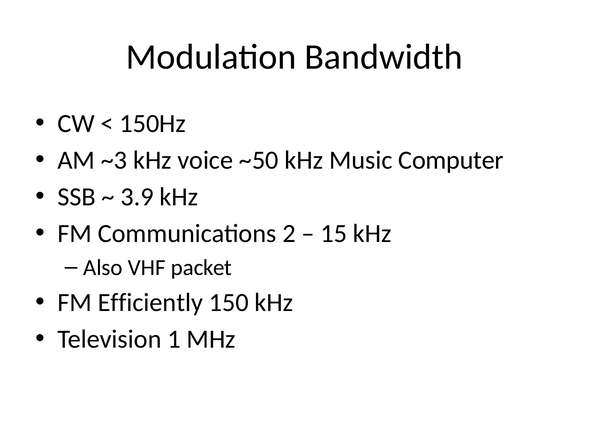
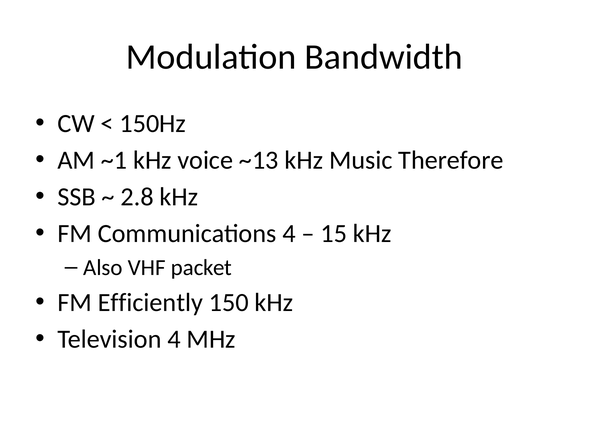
~3: ~3 -> ~1 (114, 160)
~50: ~50 -> ~13 (259, 160)
Computer: Computer -> Therefore (451, 160)
3.9: 3.9 -> 2.8 (137, 197)
Communications 2: 2 -> 4 (289, 234)
Television 1: 1 -> 4 (174, 339)
